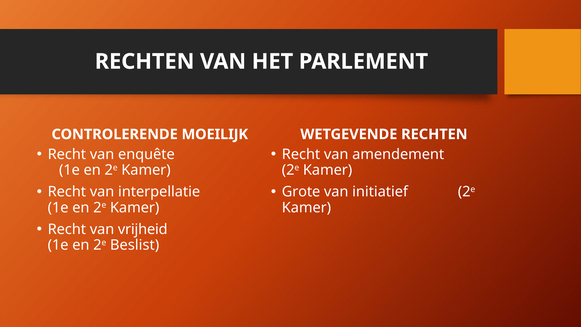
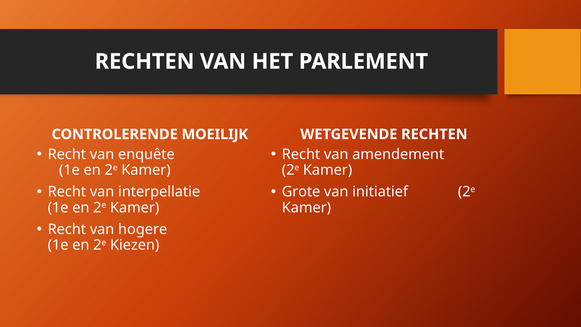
vrijheid: vrijheid -> hogere (143, 229)
Beslist: Beslist -> Kiezen (135, 245)
